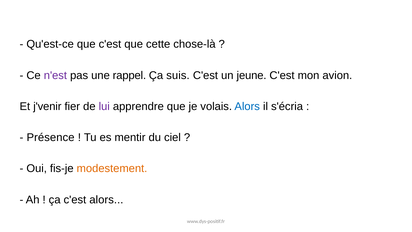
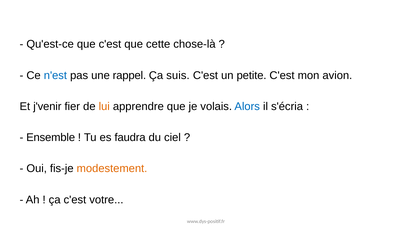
n'est colour: purple -> blue (55, 75)
jeune: jeune -> petite (252, 75)
lui colour: purple -> orange (104, 106)
Présence: Présence -> Ensemble (51, 137)
mentir: mentir -> faudra (130, 137)
c'est alors: alors -> votre (106, 199)
